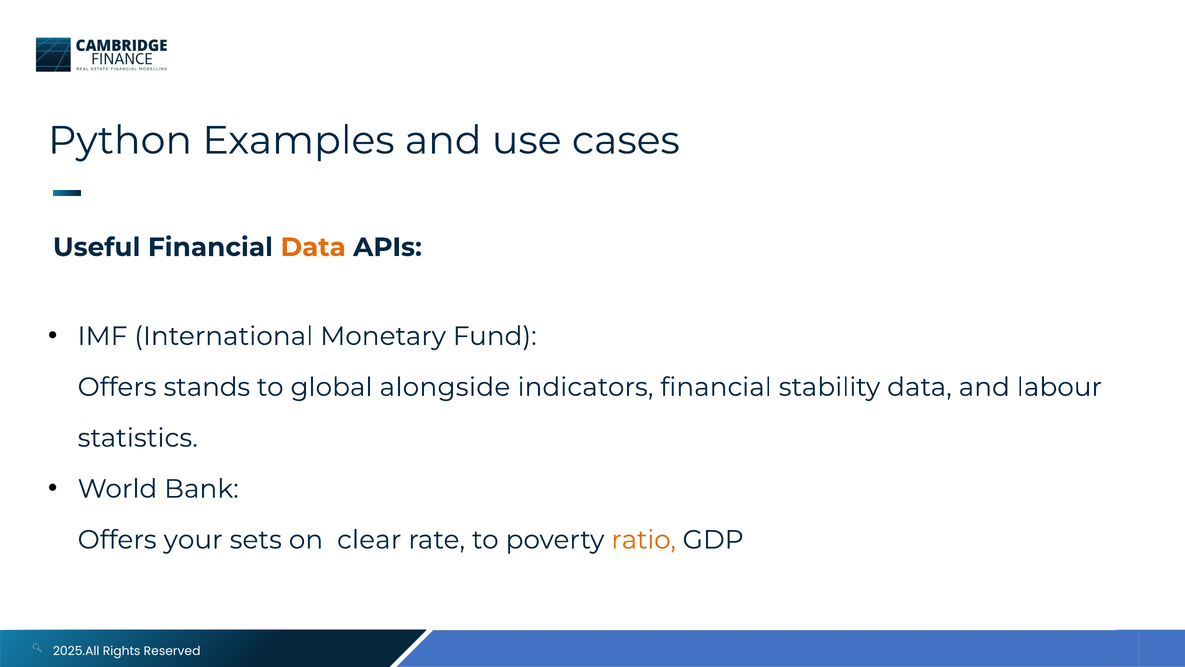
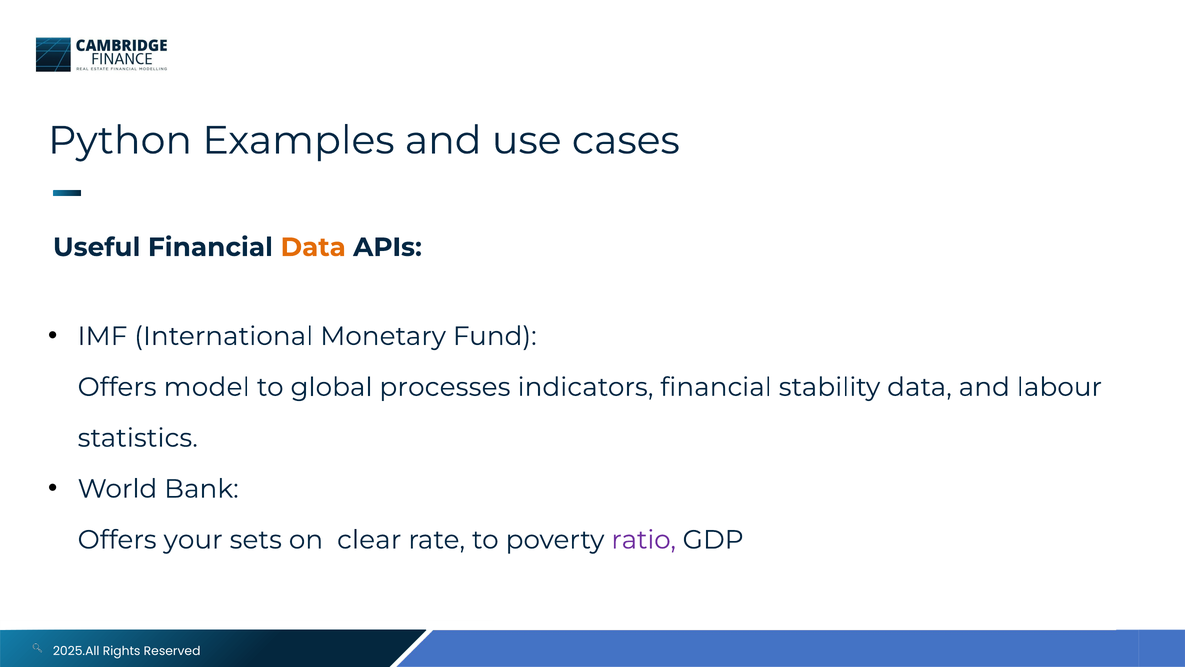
stands: stands -> model (207, 387)
alongside: alongside -> processes (445, 387)
ratio colour: orange -> purple (644, 540)
